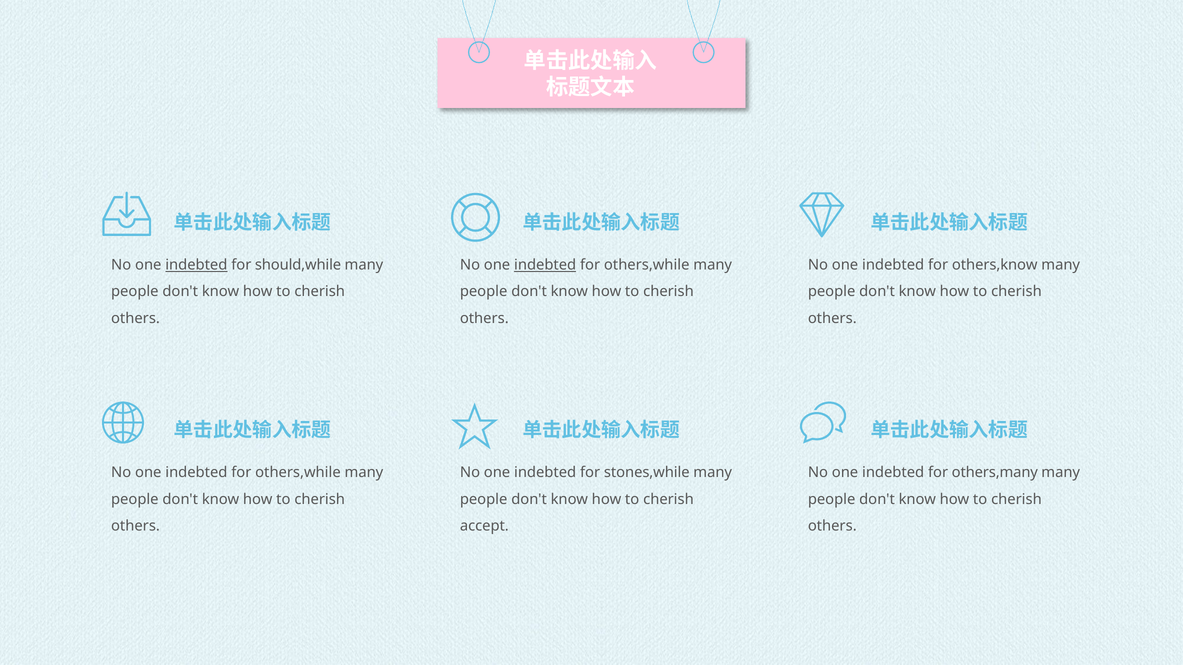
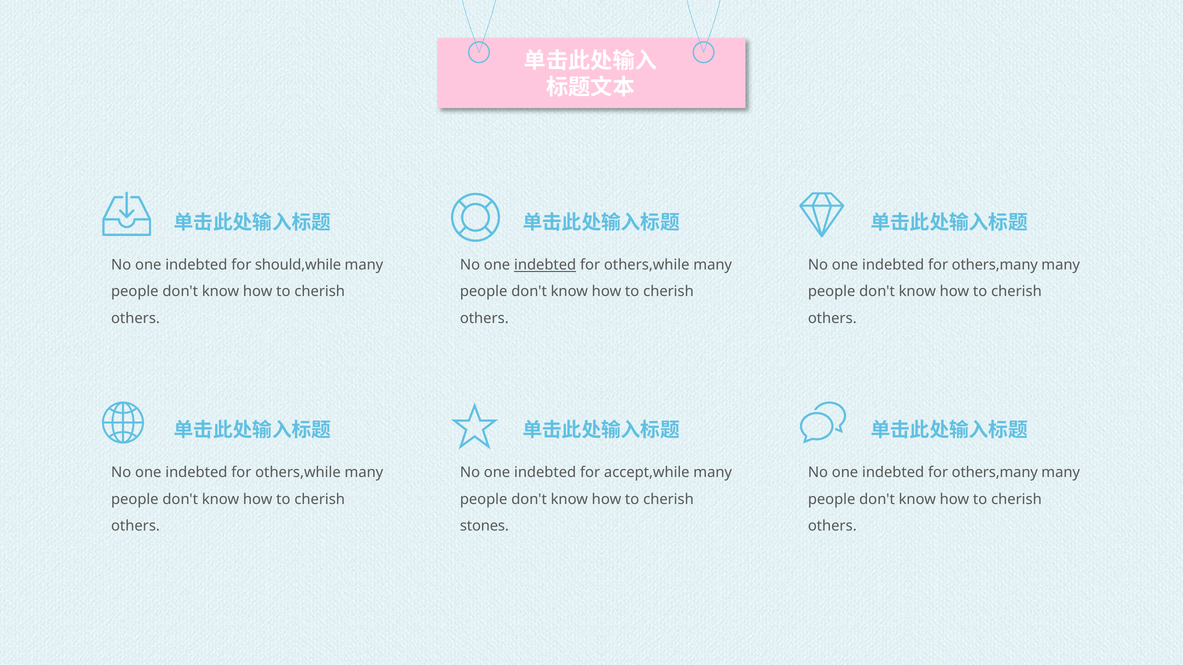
indebted underline: present -> none (196, 265)
others,know: others,know -> others,many (995, 265)
stones,while: stones,while -> accept,while (647, 473)
accept: accept -> stones (484, 526)
